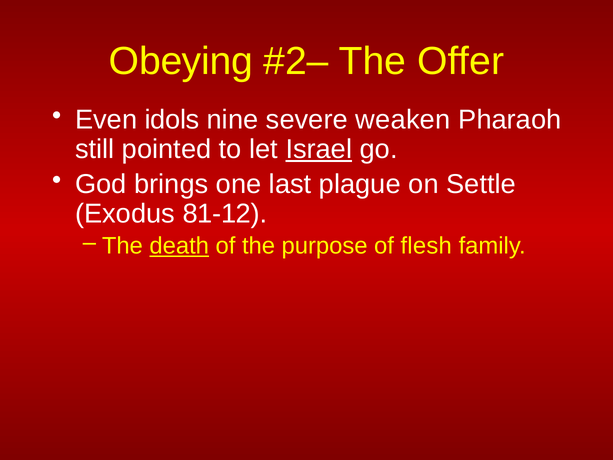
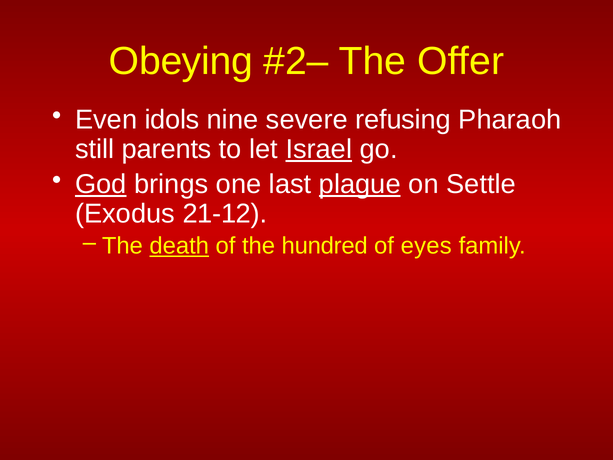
weaken: weaken -> refusing (403, 120)
pointed: pointed -> parents (167, 149)
God underline: none -> present (101, 184)
plague underline: none -> present (360, 184)
81-12: 81-12 -> 21-12 (225, 214)
purpose: purpose -> hundred (325, 246)
flesh: flesh -> eyes (426, 246)
